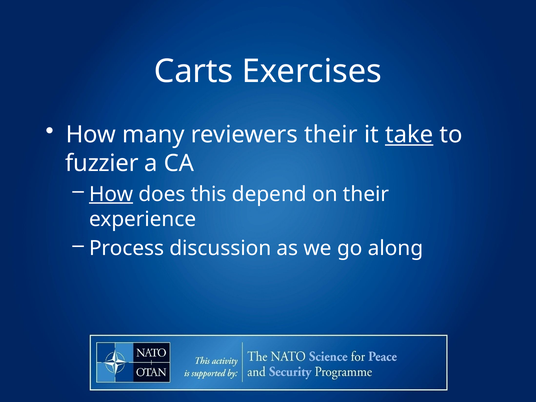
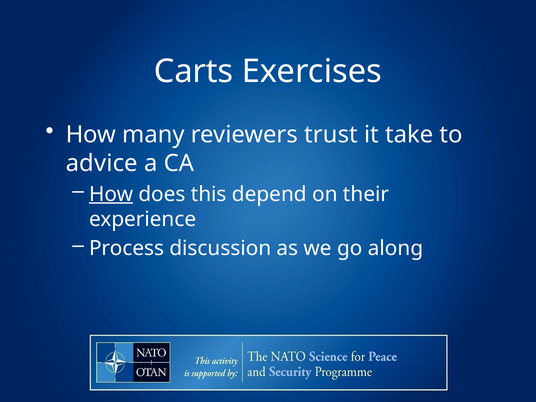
reviewers their: their -> trust (331, 135)
take underline: present -> none (409, 135)
fuzzier: fuzzier -> advice (102, 163)
